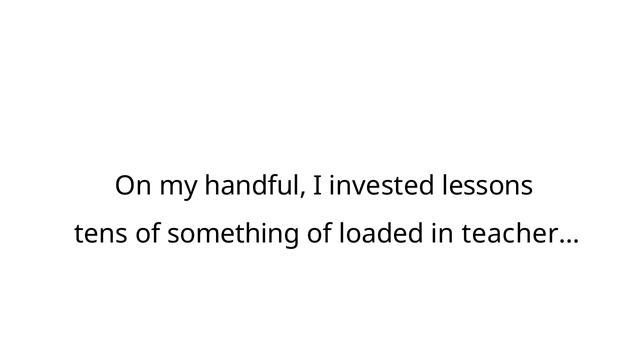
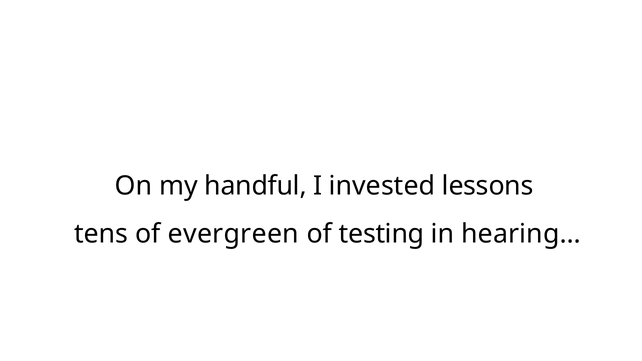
something: something -> evergreen (233, 234)
loaded: loaded -> testing (382, 234)
teacher…: teacher… -> hearing… (521, 234)
